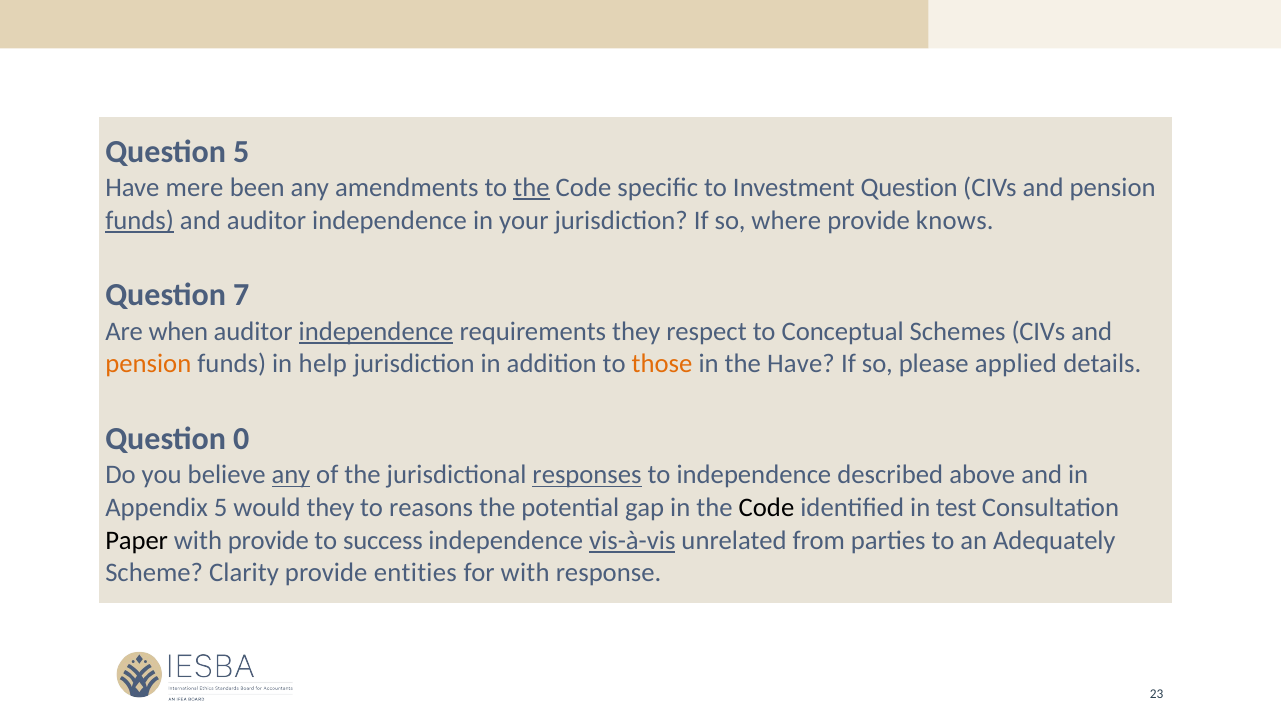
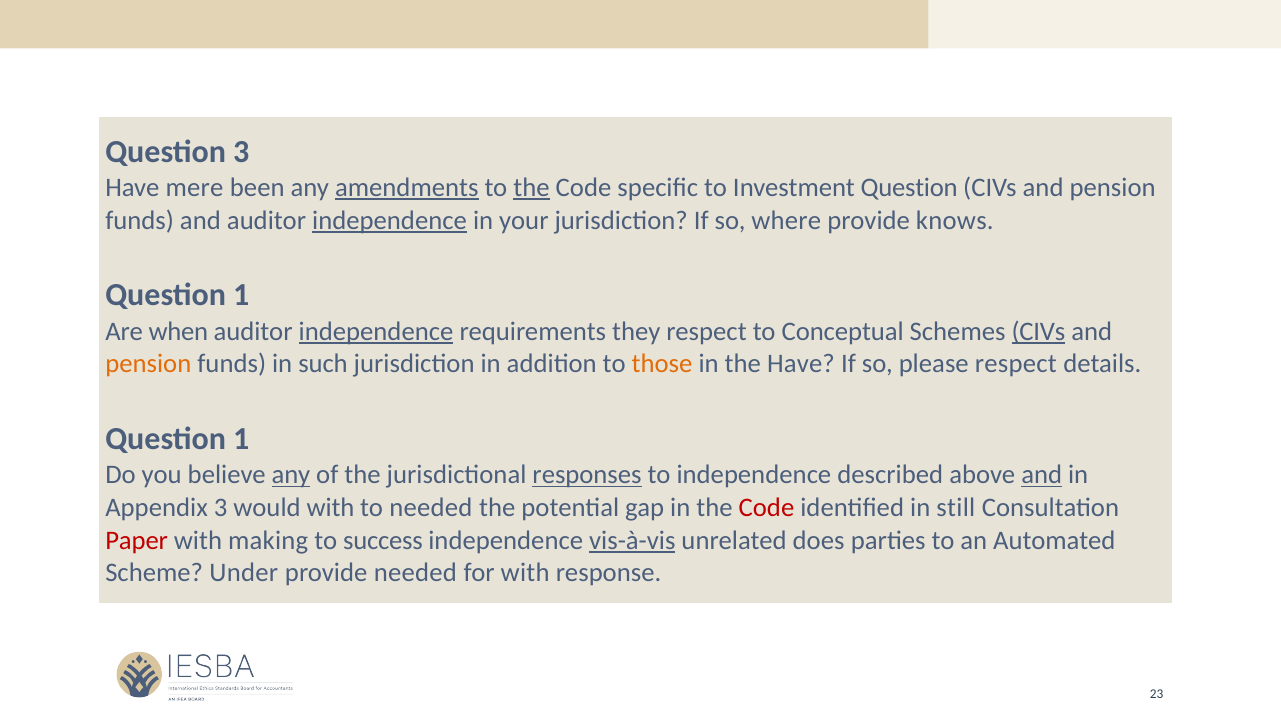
Question 5: 5 -> 3 (241, 152)
amendments underline: none -> present (407, 188)
funds underline: present -> none (140, 220)
independence underline: none -> present (390, 220)
7: 7 -> 1 (241, 295)
CIVs underline: none -> present (1038, 331)
help: help -> such (323, 364)
please applied: applied -> respect (1016, 364)
0: 0 -> 1 (241, 439)
and underline: none -> present (1042, 475)
Appendix 5: 5 -> 3 (221, 507)
would they: they -> with (331, 507)
to reasons: reasons -> needed (431, 507)
Code colour: black -> red (766, 507)
test: test -> still (956, 507)
Paper colour: black -> red (137, 540)
with provide: provide -> making (268, 540)
from: from -> does (819, 540)
Adequately: Adequately -> Automated (1054, 540)
Clarity: Clarity -> Under (244, 573)
provide entities: entities -> needed (415, 573)
